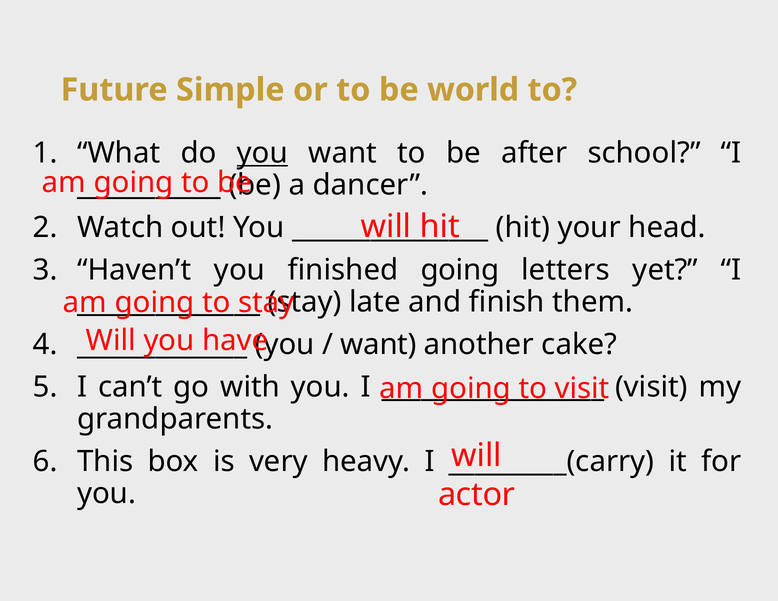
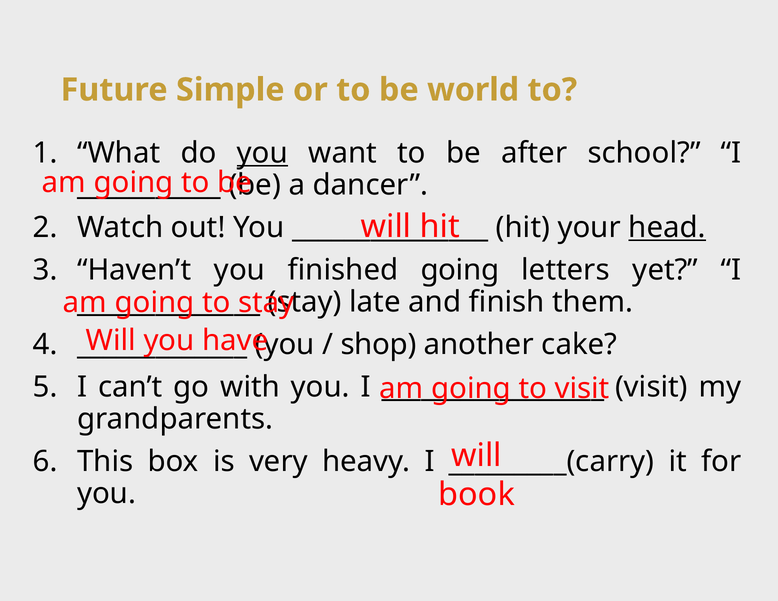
head underline: none -> present (667, 228)
want: want -> shop (379, 345)
actor: actor -> book (477, 494)
